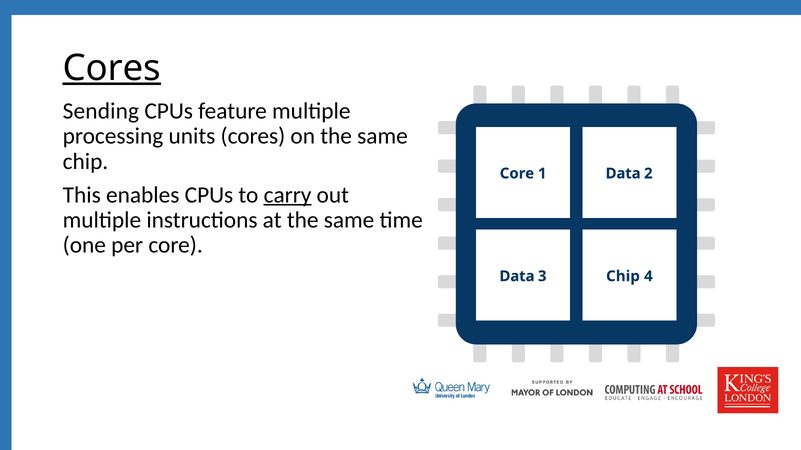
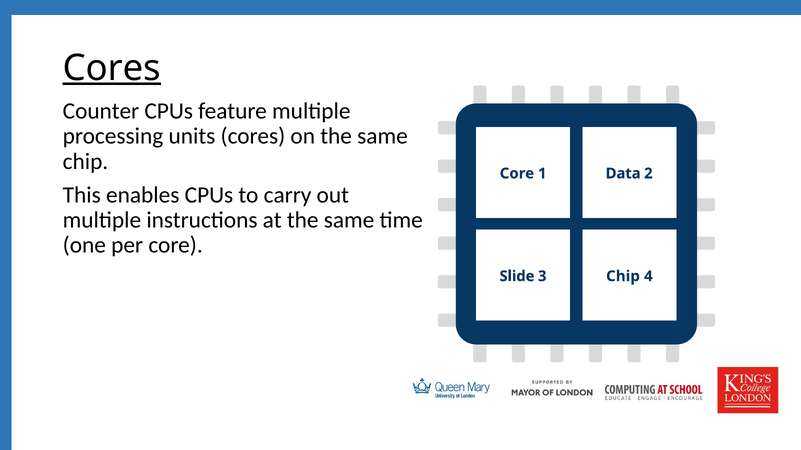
Sending: Sending -> Counter (101, 111)
carry underline: present -> none (288, 195)
Data: Data -> Slide (517, 277)
